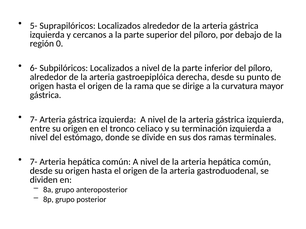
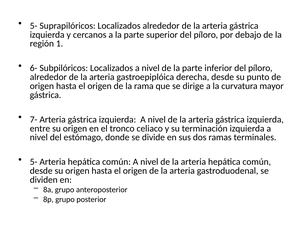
0: 0 -> 1 (60, 44)
7-: 7- -> 5- (34, 162)
